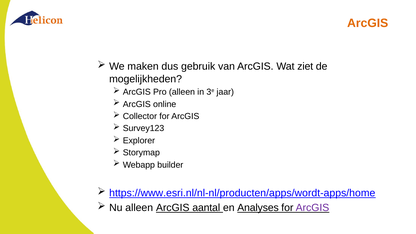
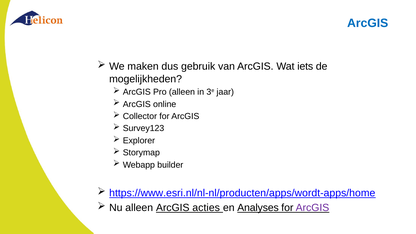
ArcGIS colour: orange -> blue (368, 23)
ziet: ziet -> iets (305, 67)
aantal: aantal -> acties (206, 208)
